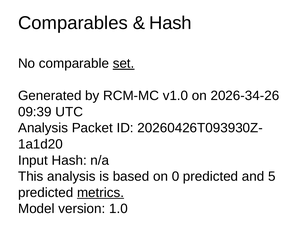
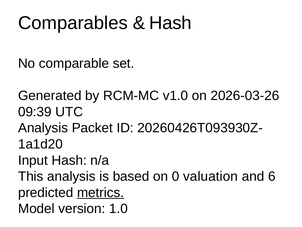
set underline: present -> none (124, 63)
2026-34-26: 2026-34-26 -> 2026-03-26 (245, 96)
0 predicted: predicted -> valuation (211, 176)
5: 5 -> 6 (272, 176)
